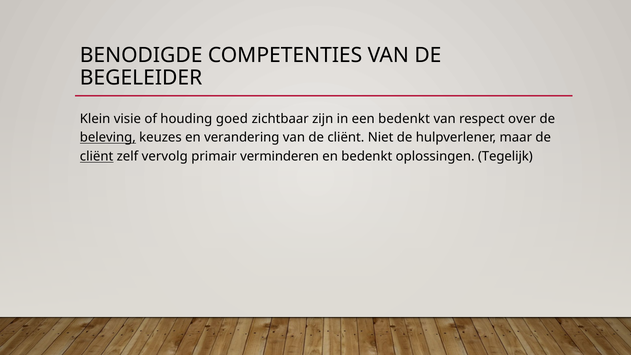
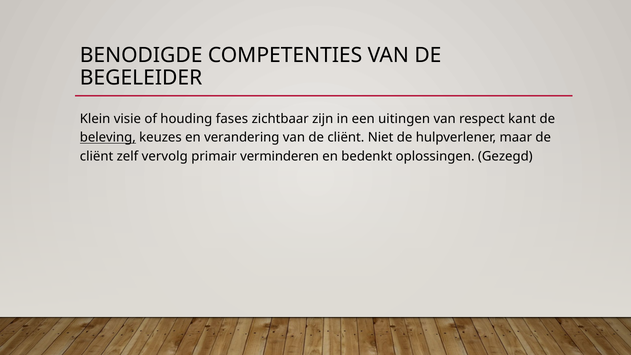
goed: goed -> fases (232, 119)
een bedenkt: bedenkt -> uitingen (404, 119)
over: over -> kant (522, 119)
cliënt underline: present -> none (97, 157)
Tegelijk: Tegelijk -> Gezegd (505, 157)
